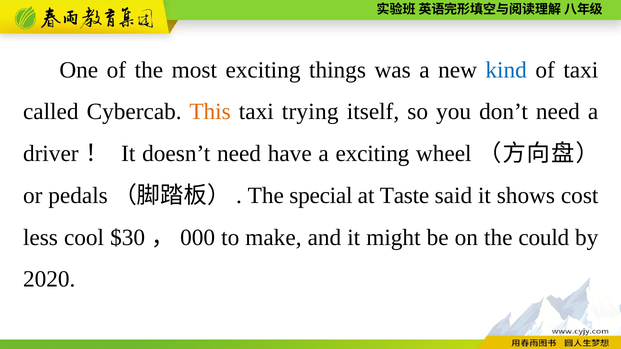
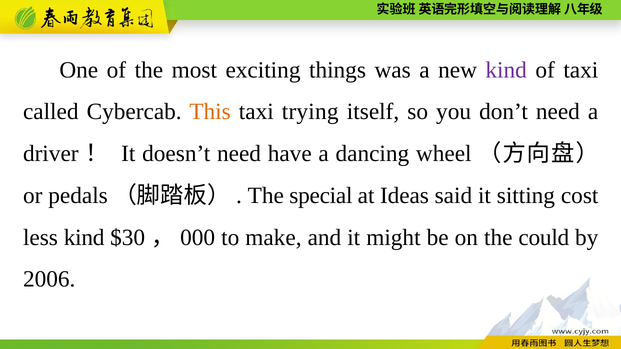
kind colour: blue -> purple (506, 70)
a exciting: exciting -> dancing (372, 154)
Taste: Taste -> Ideas (404, 196)
shows: shows -> sitting (526, 196)
less cool: cool -> kind (84, 238)
2020: 2020 -> 2006 (49, 280)
